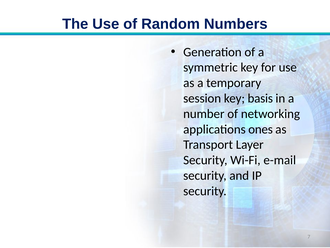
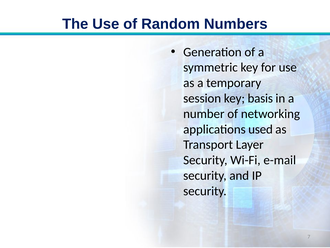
ones: ones -> used (261, 129)
